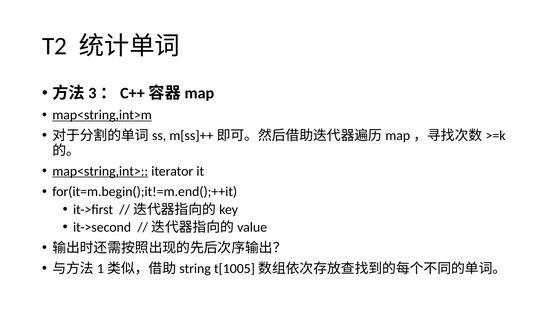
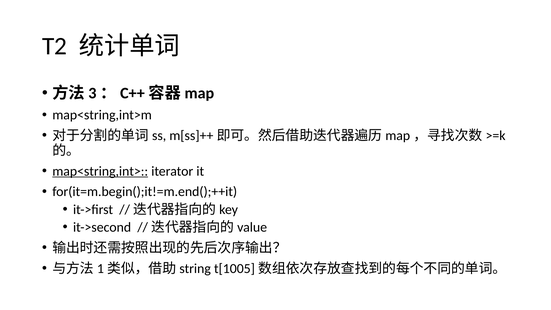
map<string,int>m underline: present -> none (102, 115)
